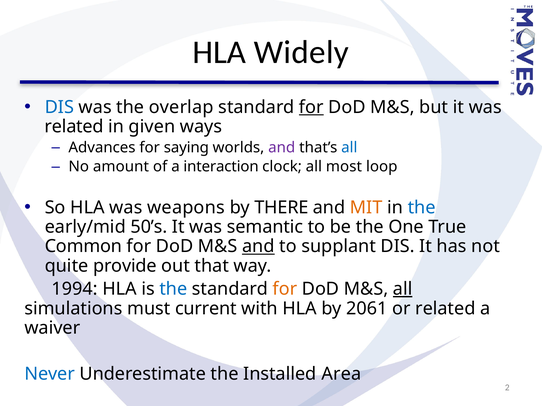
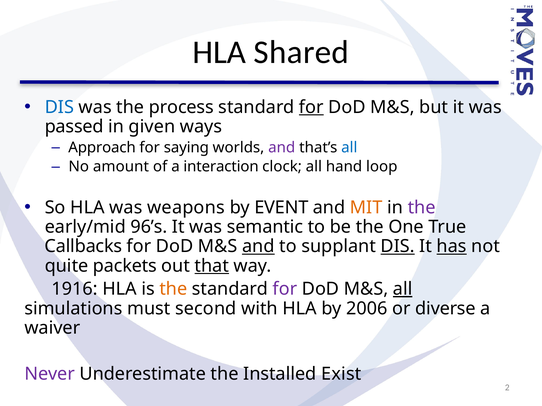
Widely: Widely -> Shared (301, 52)
overlap: overlap -> process (181, 107)
related: related -> passed (74, 127)
Advances: Advances -> Approach (102, 148)
most: most -> hand (344, 167)
THERE: THERE -> EVENT (281, 208)
the colour: blue -> purple (422, 208)
50’s: 50’s -> 96’s (149, 227)
Common: Common -> Callbacks (83, 247)
DIS underline: none -> present (398, 247)
has underline: none -> present (452, 247)
provide: provide -> packets (125, 266)
that underline: none -> present (212, 266)
1994: 1994 -> 1916 (75, 289)
the colour: blue -> orange (173, 289)
for colour: orange -> purple (285, 289)
current: current -> second (206, 309)
2061: 2061 -> 2006 (367, 309)
or related: related -> diverse (445, 309)
Never colour: blue -> purple (50, 374)
Area: Area -> Exist (341, 374)
